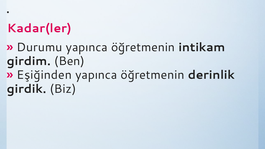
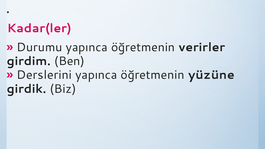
intikam: intikam -> verirler (202, 47)
Eşiğinden: Eşiğinden -> Derslerini (44, 75)
derinlik: derinlik -> yüzüne (211, 75)
